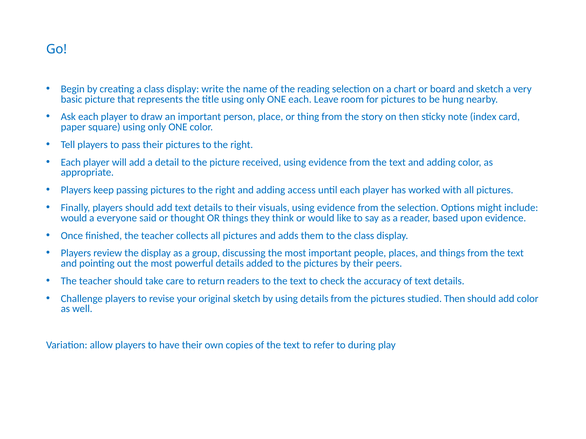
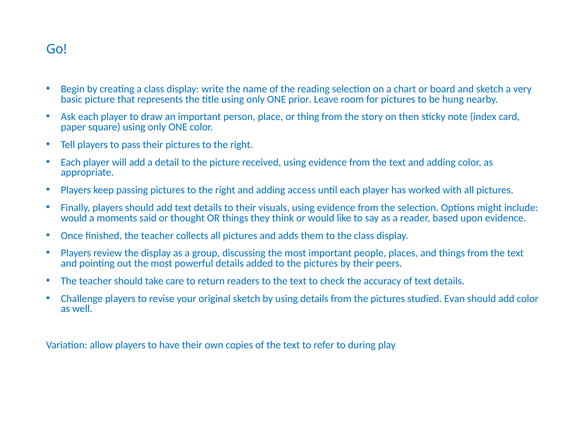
ONE each: each -> prior (300, 99)
everyone: everyone -> moments (117, 218)
studied Then: Then -> Evan (454, 299)
